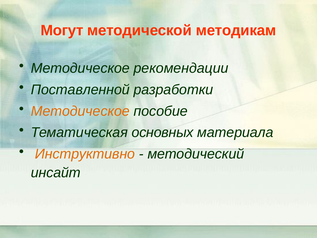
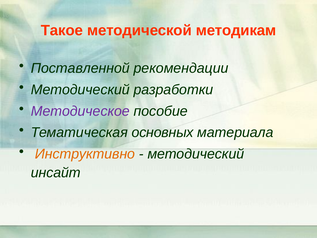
Могут: Могут -> Такое (62, 30)
Методическое: Методическое -> Поставленной (80, 68)
Поставленной: Поставленной -> Методический (80, 90)
Методическое colour: orange -> purple (80, 111)
